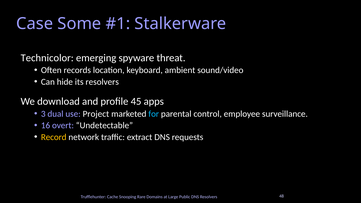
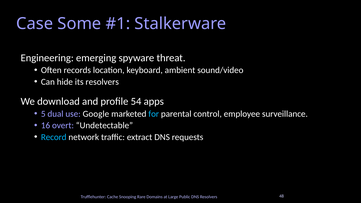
Technicolor: Technicolor -> Engineering (47, 58)
45: 45 -> 54 (136, 101)
3: 3 -> 5 (43, 114)
Project: Project -> Google (96, 114)
Record colour: yellow -> light blue (54, 137)
